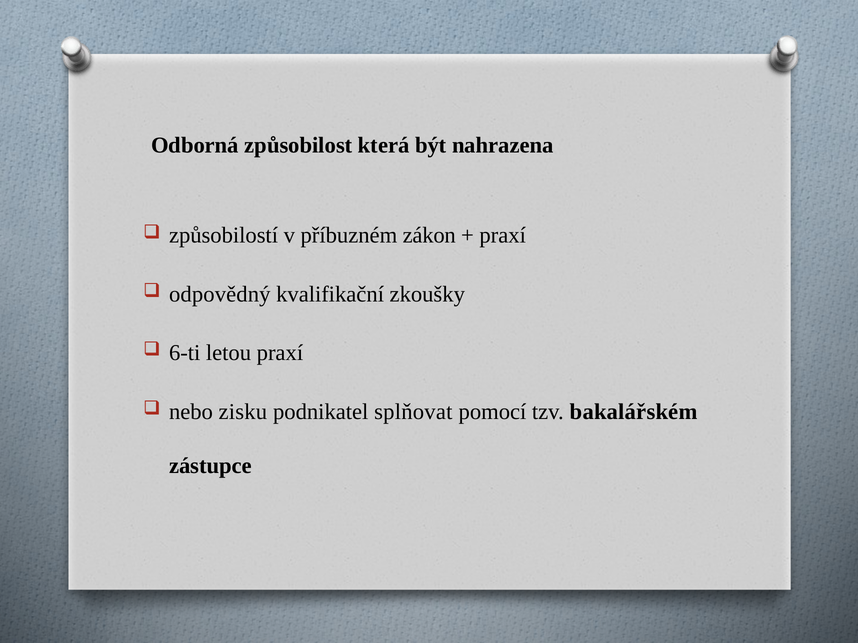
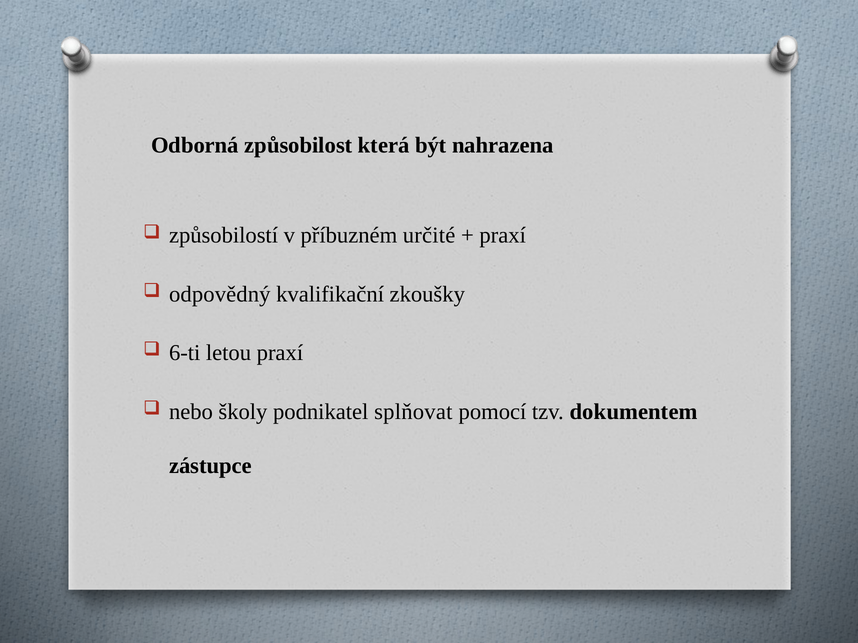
zákon: zákon -> určité (429, 236)
zisku: zisku -> školy (243, 412)
bakalářském: bakalářském -> dokumentem (634, 412)
